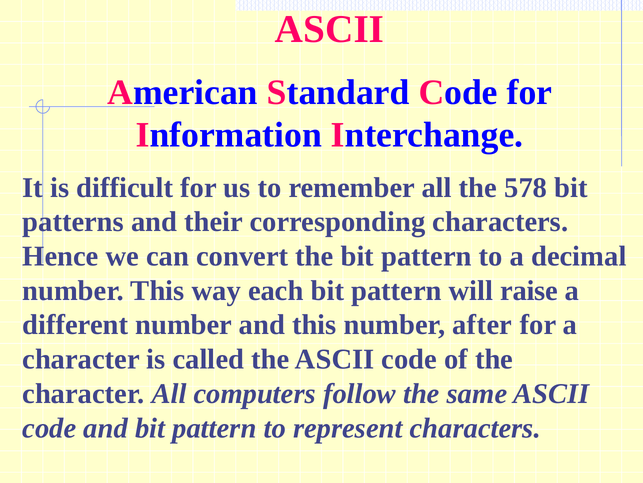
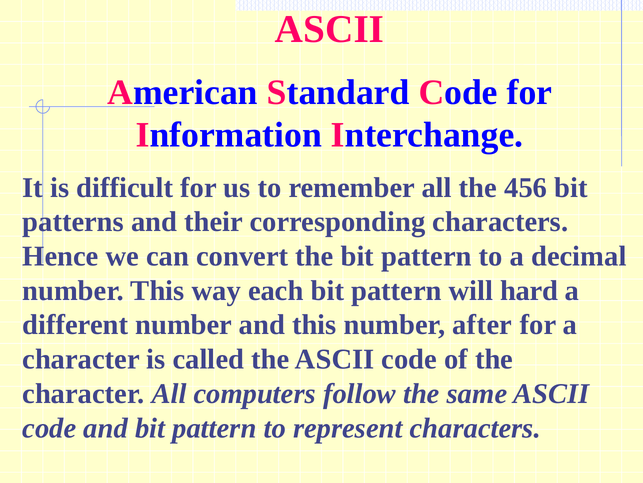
578: 578 -> 456 (526, 187)
raise: raise -> hard (529, 290)
